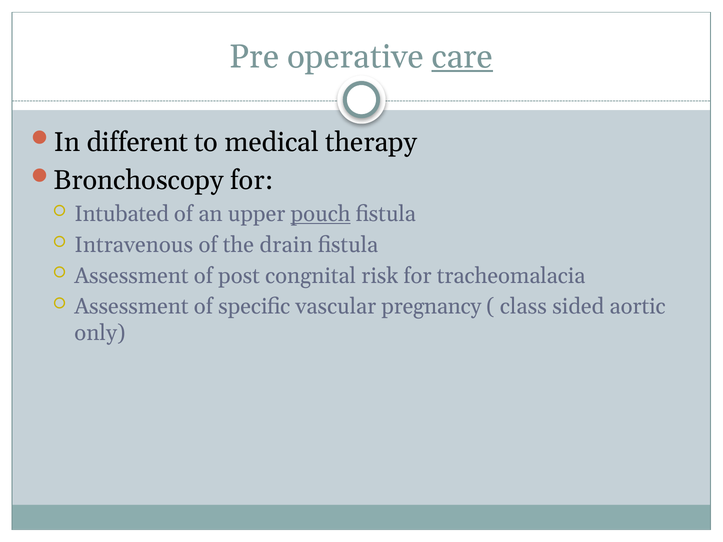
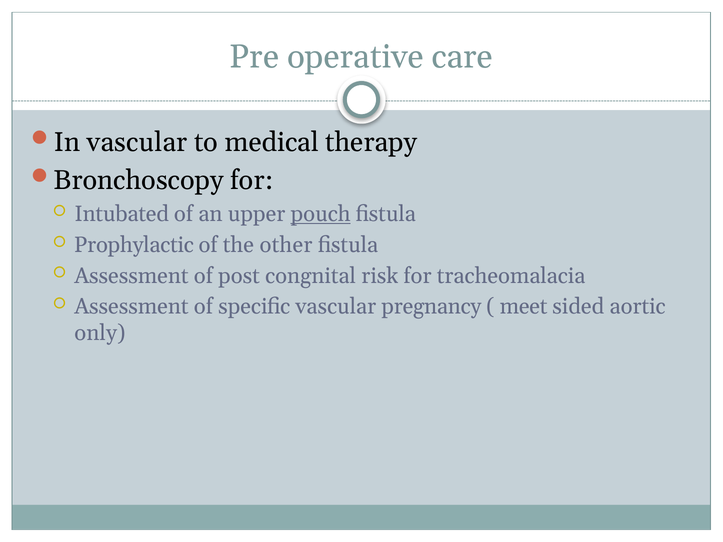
care underline: present -> none (462, 57)
In different: different -> vascular (137, 142)
Intravenous: Intravenous -> Prophylactic (134, 245)
drain: drain -> other (286, 245)
class: class -> meet (524, 307)
